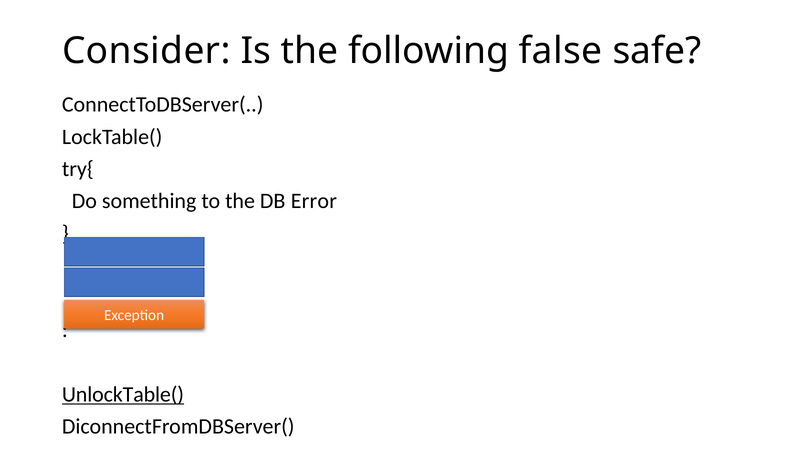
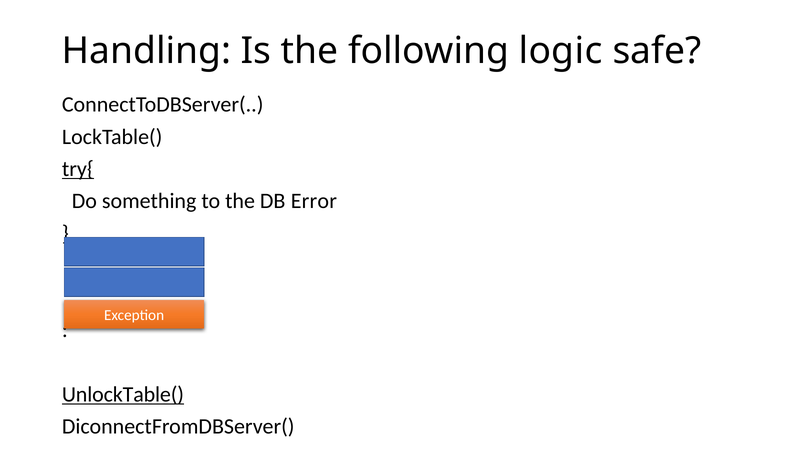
Consider: Consider -> Handling (147, 51)
false: false -> logic (561, 51)
try{ underline: none -> present (78, 169)
